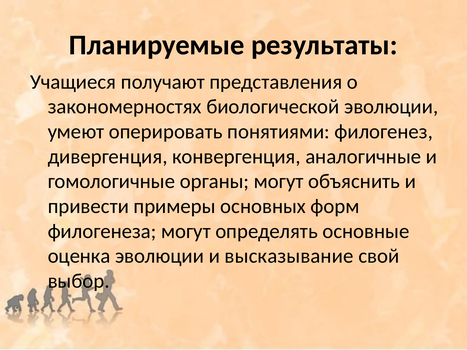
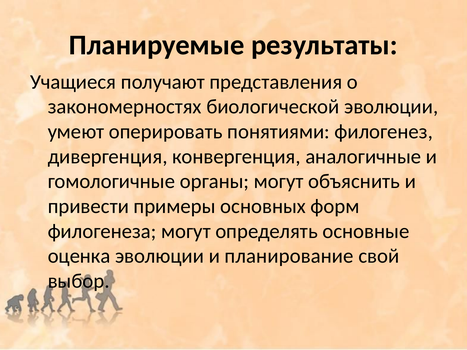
высказывание: высказывание -> планирование (289, 256)
